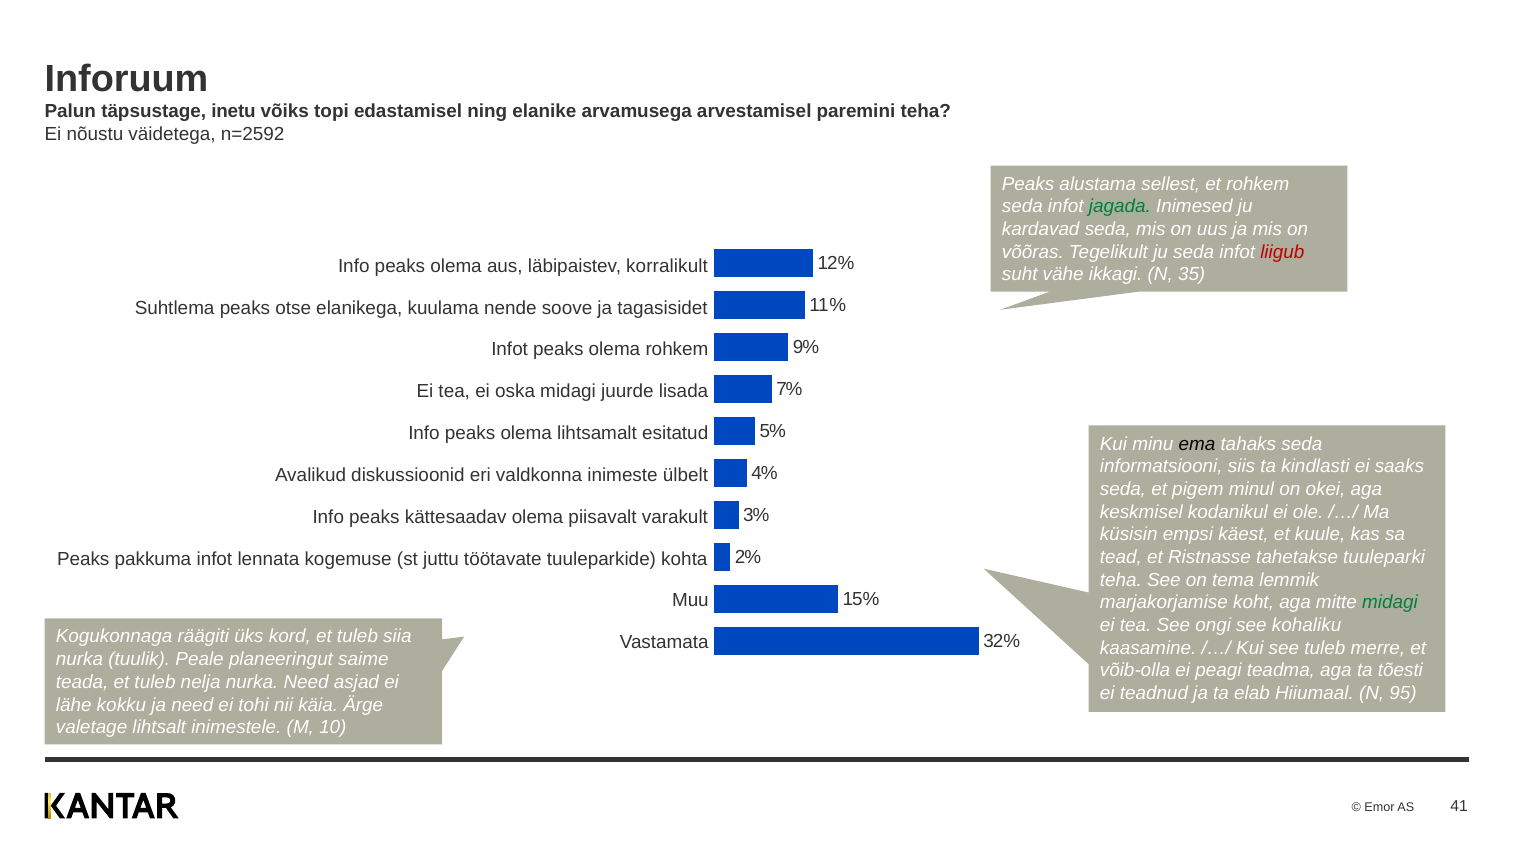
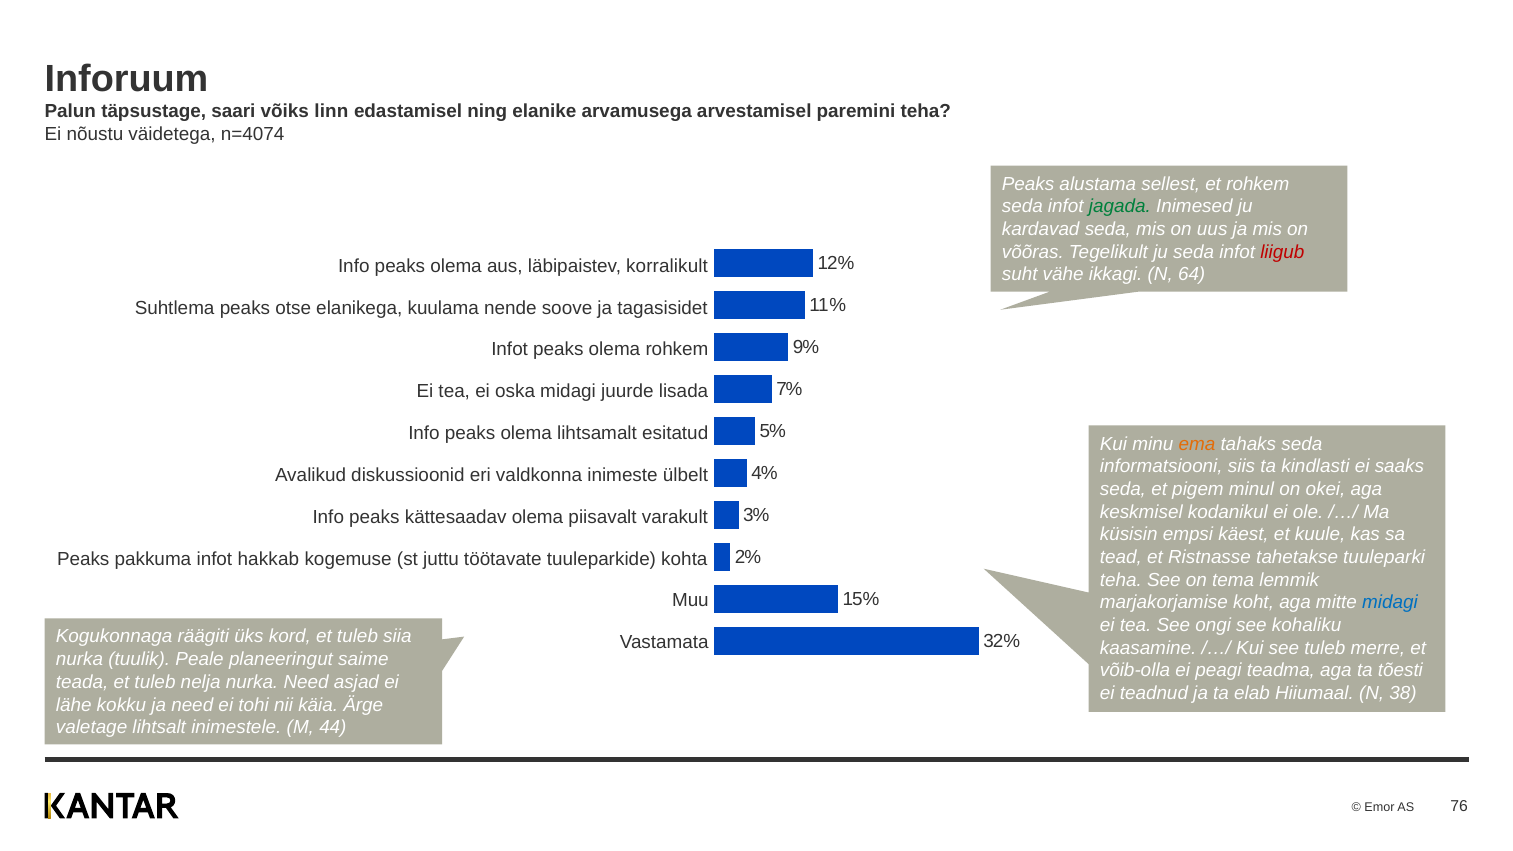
inetu: inetu -> saari (233, 111)
topi: topi -> linn (331, 111)
n=2592: n=2592 -> n=4074 (253, 134)
35: 35 -> 64 (1192, 275)
ema colour: black -> orange (1197, 444)
lennata: lennata -> hakkab (268, 559)
midagi colour: green -> blue (1390, 603)
95: 95 -> 38 (1403, 693)
10: 10 -> 44 (333, 728)
41: 41 -> 76 (1459, 806)
